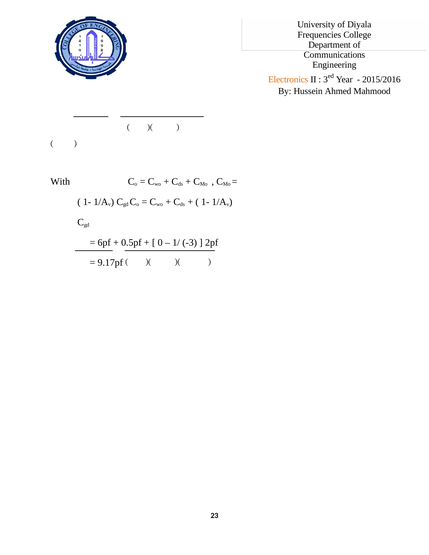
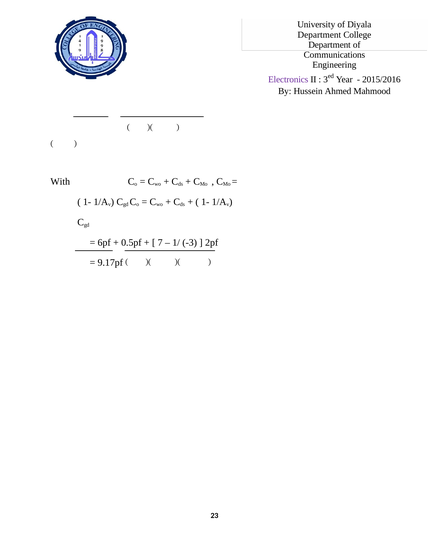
Frequencies: Frequencies -> Department (319, 35)
Electronics colour: orange -> purple (288, 80)
0: 0 -> 7 (160, 243)
